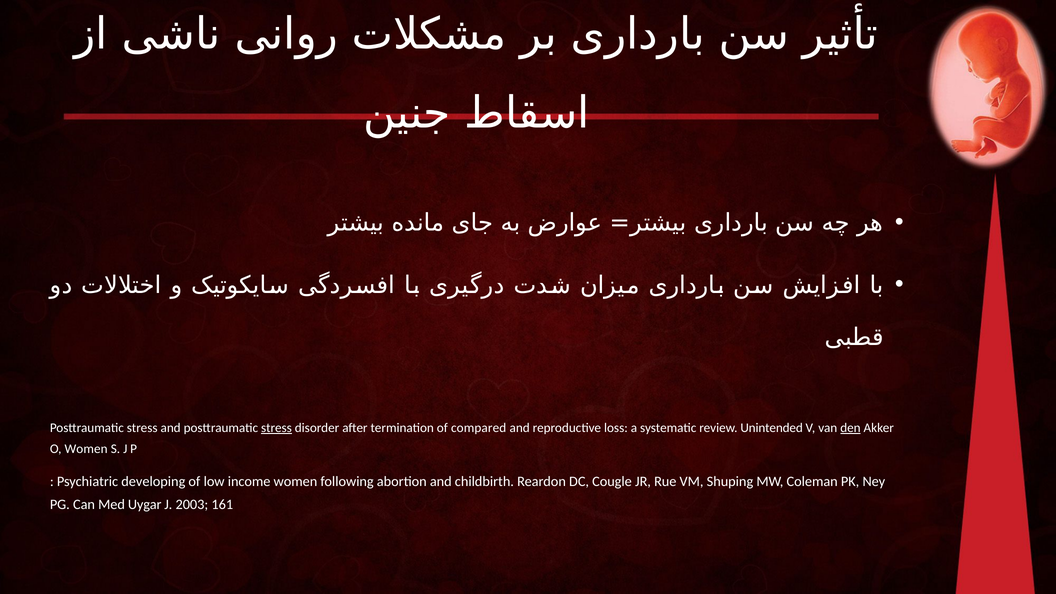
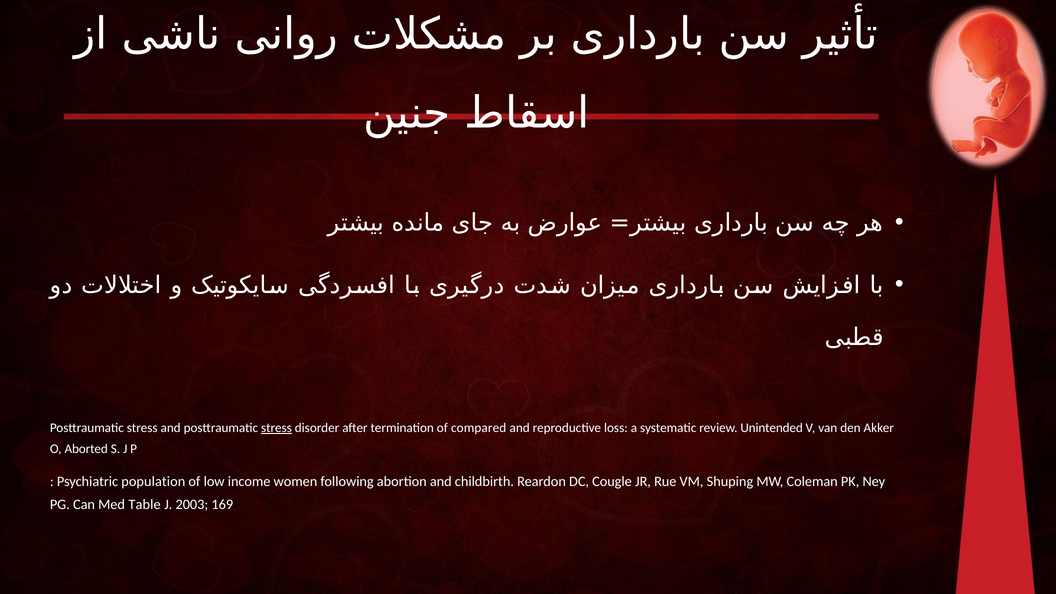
den underline: present -> none (850, 428)
O Women: Women -> Aborted (86, 449)
developing: developing -> population (153, 482)
Uygar: Uygar -> Table (145, 505)
161: 161 -> 169 (222, 505)
